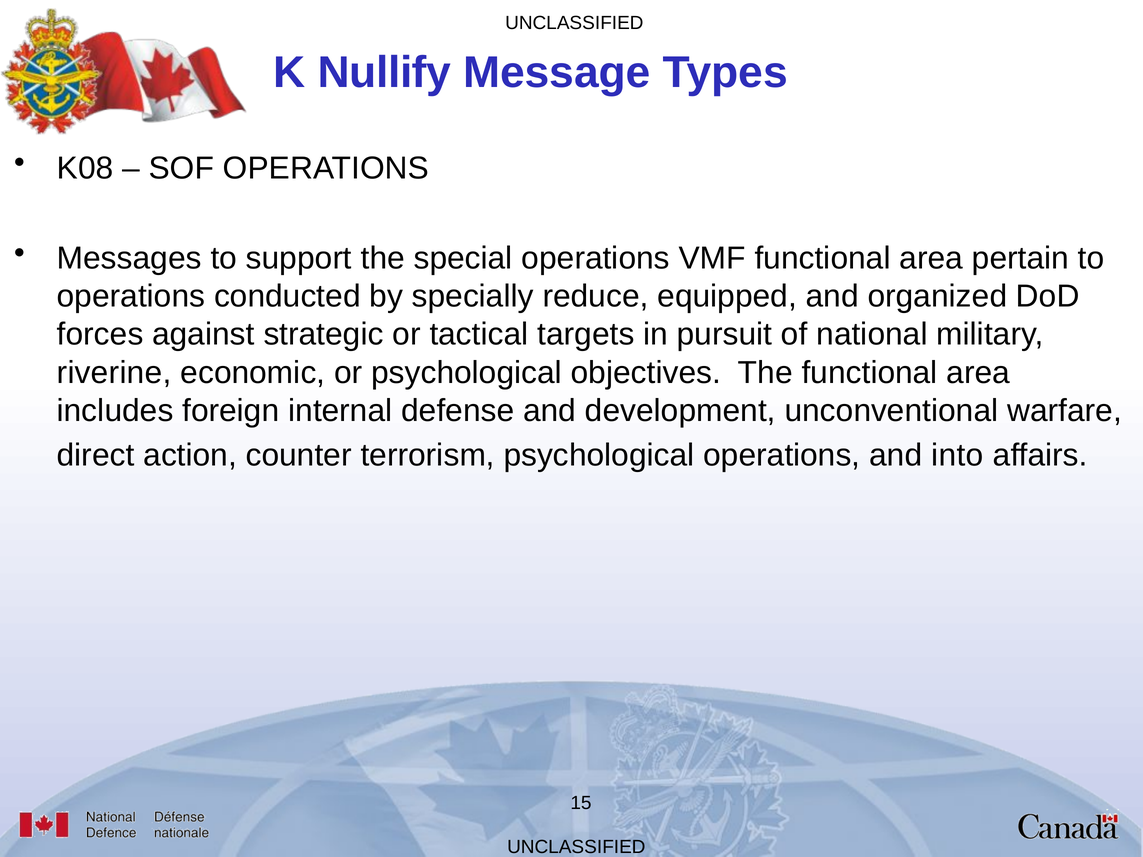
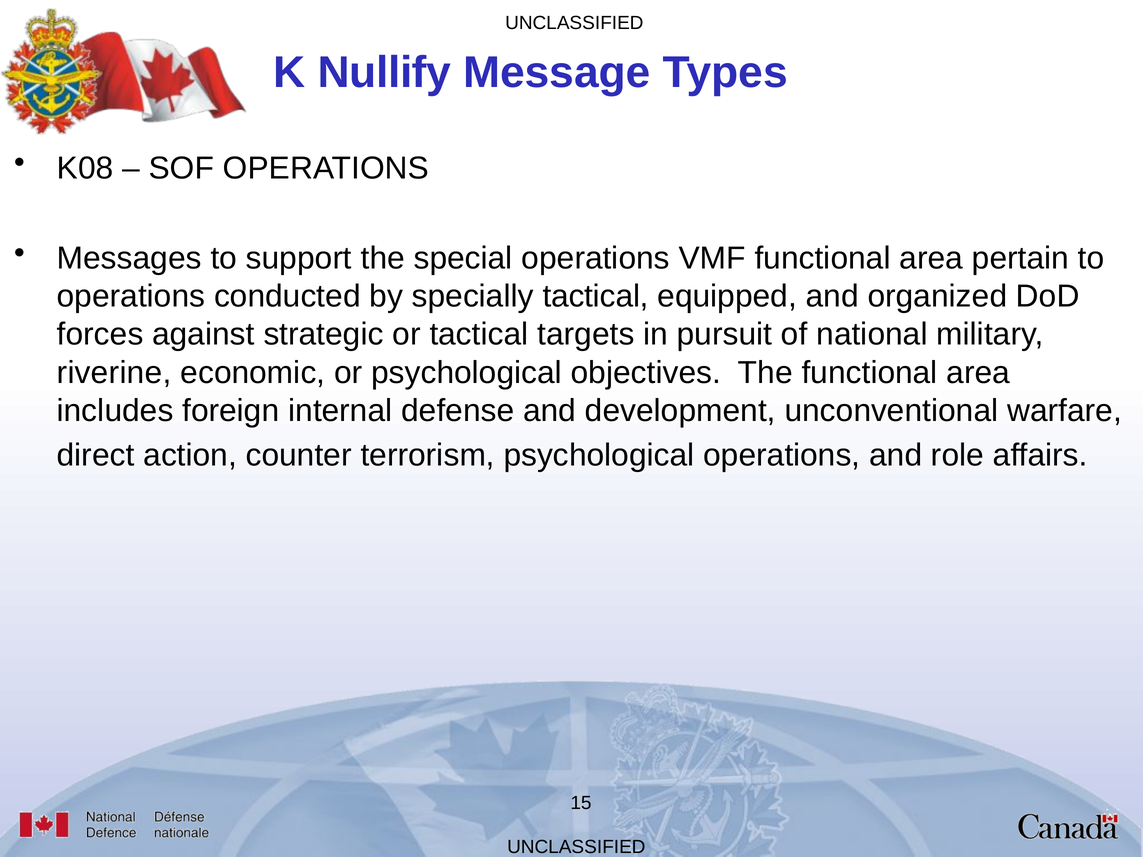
specially reduce: reduce -> tactical (596, 296)
into: into -> role (957, 455)
